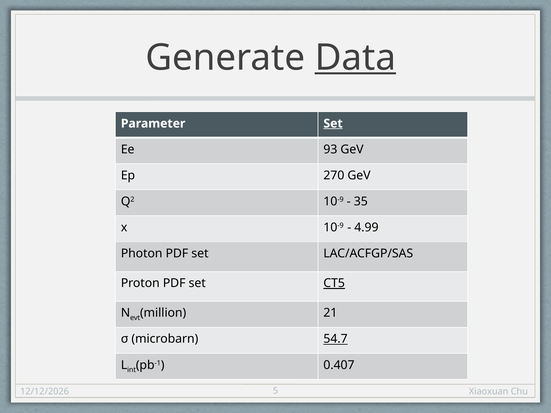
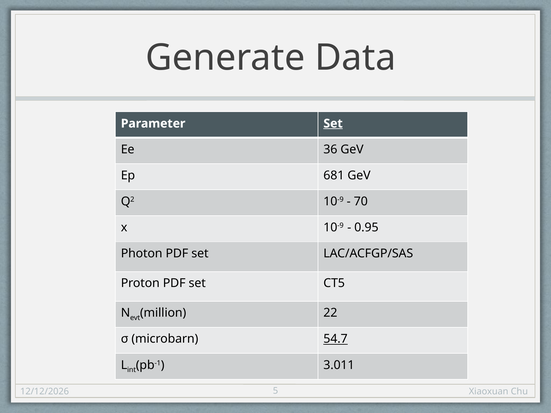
Data underline: present -> none (355, 58)
93: 93 -> 36 (330, 150)
270: 270 -> 681 (334, 176)
35: 35 -> 70 (361, 202)
4.99: 4.99 -> 0.95 (366, 228)
CT5 underline: present -> none (334, 283)
21: 21 -> 22 (330, 313)
0.407: 0.407 -> 3.011 (339, 365)
